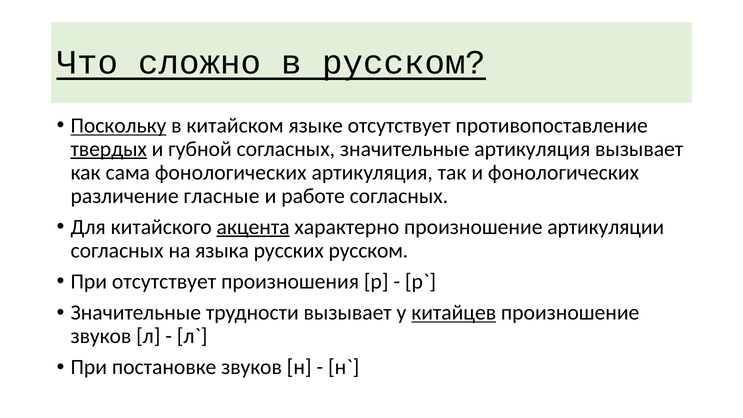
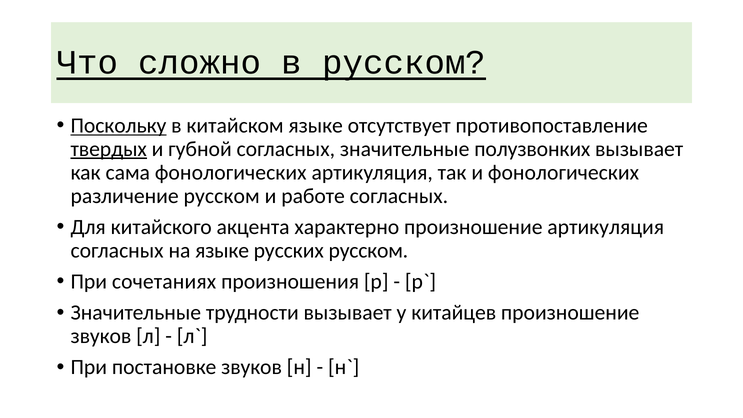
значительные артикуляция: артикуляция -> полузвонких (532, 149)
различение гласные: гласные -> русском (222, 196)
акцента underline: present -> none (253, 227)
произношение артикуляции: артикуляции -> артикуляция (606, 227)
на языка: языка -> языке (222, 250)
При отсутствует: отсутствует -> сочетаниях (164, 282)
китайцев underline: present -> none (454, 313)
